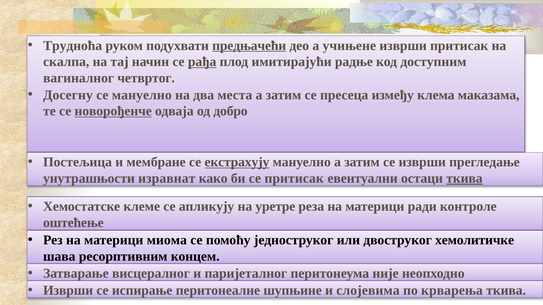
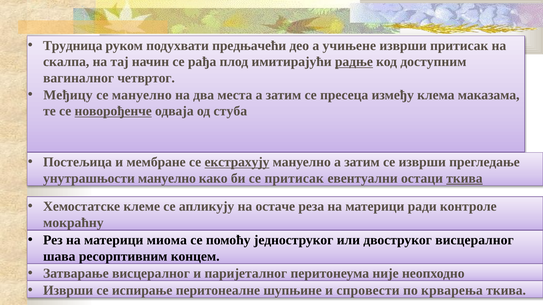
Трудноћа: Трудноћа -> Трудница (73, 46)
предњачећи underline: present -> none (249, 46)
рађа underline: present -> none (202, 62)
радње underline: none -> present (354, 62)
Досегну: Досегну -> Међицу (68, 95)
добро: добро -> стуба (230, 111)
унутрашњости изравнат: изравнат -> мануелно (167, 179)
уретре: уретре -> остаче (275, 207)
оштећење: оштећење -> мокраћну (73, 223)
двоструког хемолитичке: хемолитичке -> висцералног (475, 240)
слојевима: слојевима -> спровести (368, 291)
